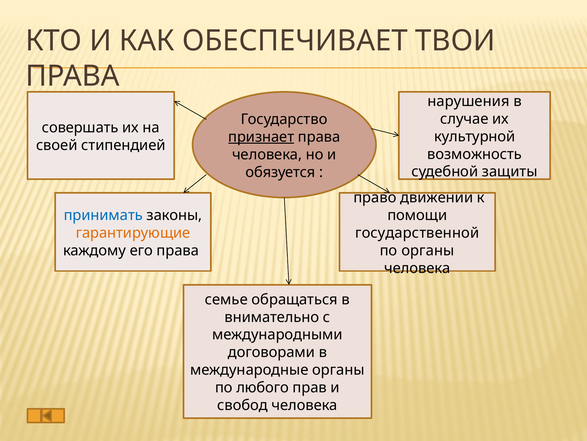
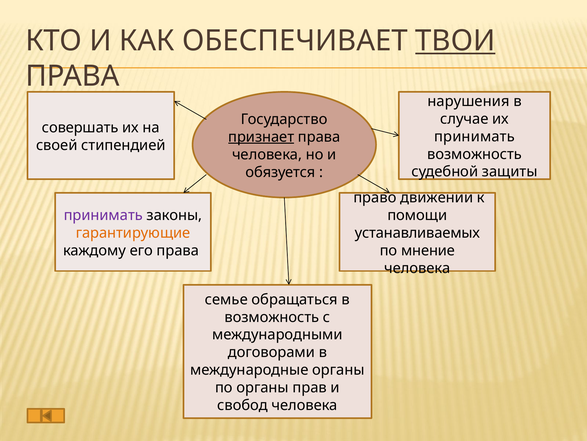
ТВОИ underline: none -> present (455, 41)
культурной: культурной -> принимать (475, 136)
принимать colour: blue -> purple (103, 215)
государственной: государственной -> устанавливаемых (417, 233)
по органы: органы -> мнение (428, 250)
внимательно: внимательно -> возможность (272, 317)
по любого: любого -> органы (263, 387)
